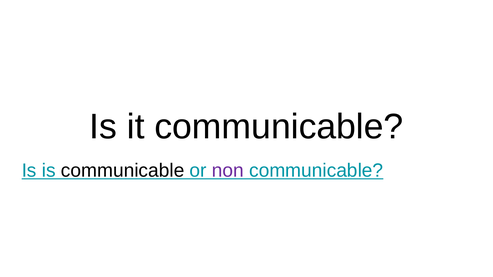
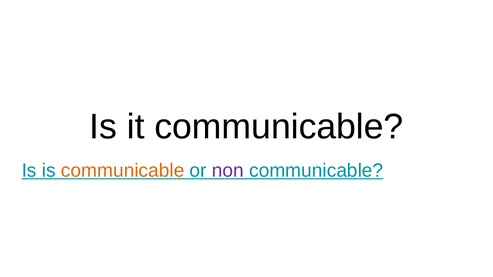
communicable colour: black -> orange (123, 171)
